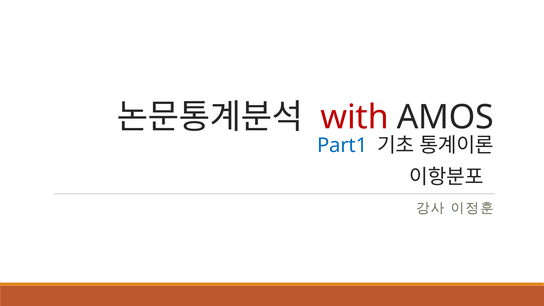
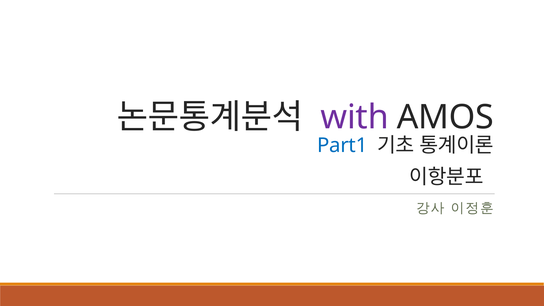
with colour: red -> purple (355, 117)
